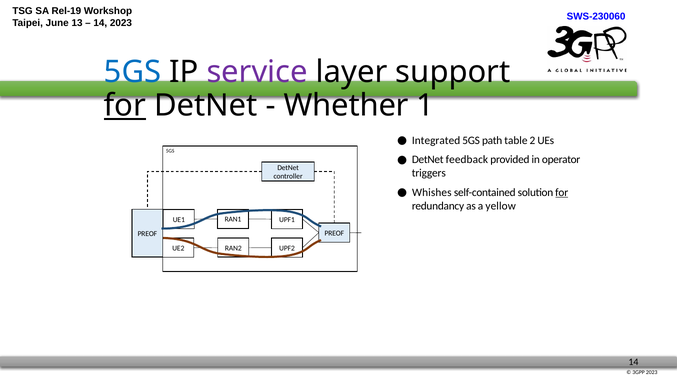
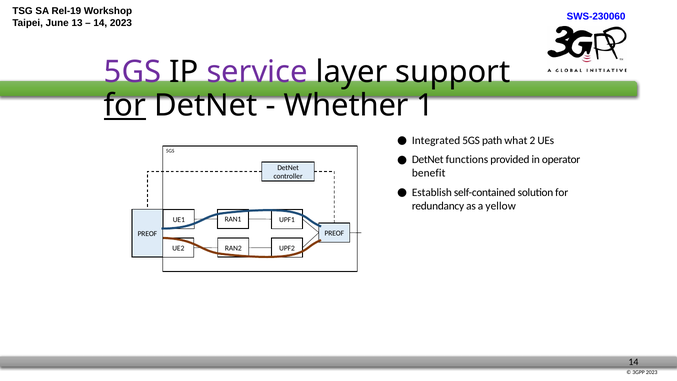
5GS colour: blue -> purple (132, 72)
table: table -> what (516, 140)
feedback: feedback -> functions (467, 160)
triggers: triggers -> benefit (429, 173)
Whishes: Whishes -> Establish (432, 192)
for underline: present -> none (562, 192)
